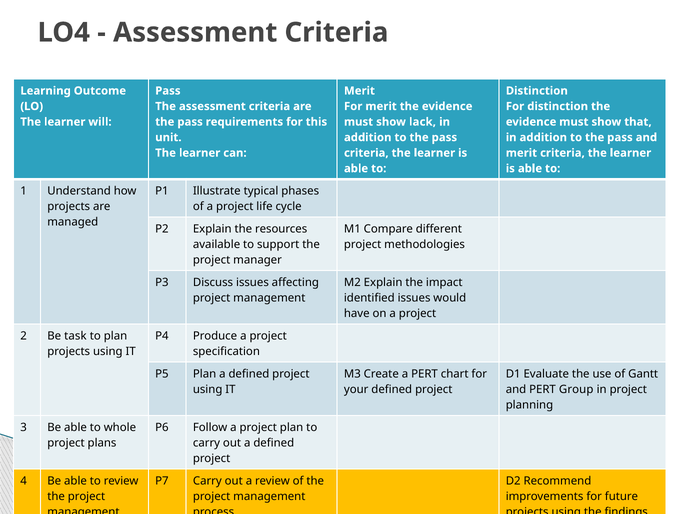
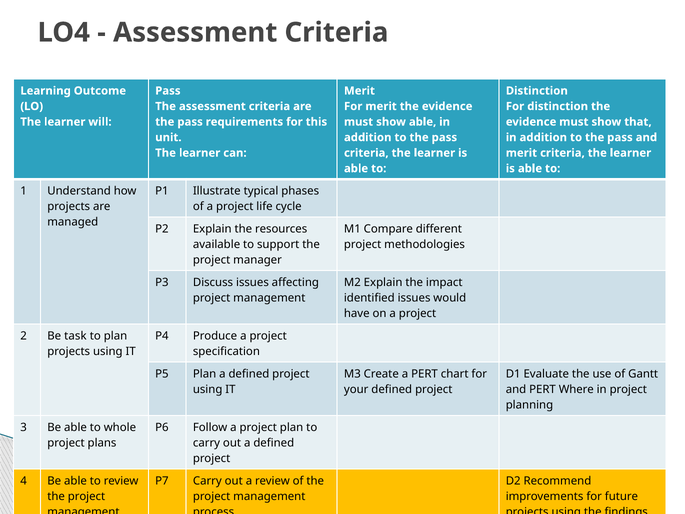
show lack: lack -> able (423, 122)
Group: Group -> Where (576, 389)
